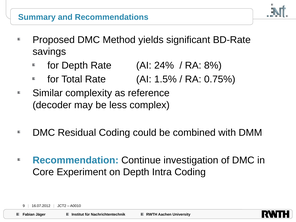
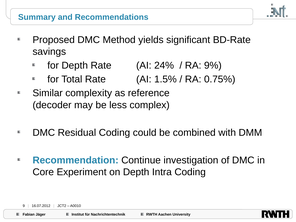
8%: 8% -> 9% (213, 65)
